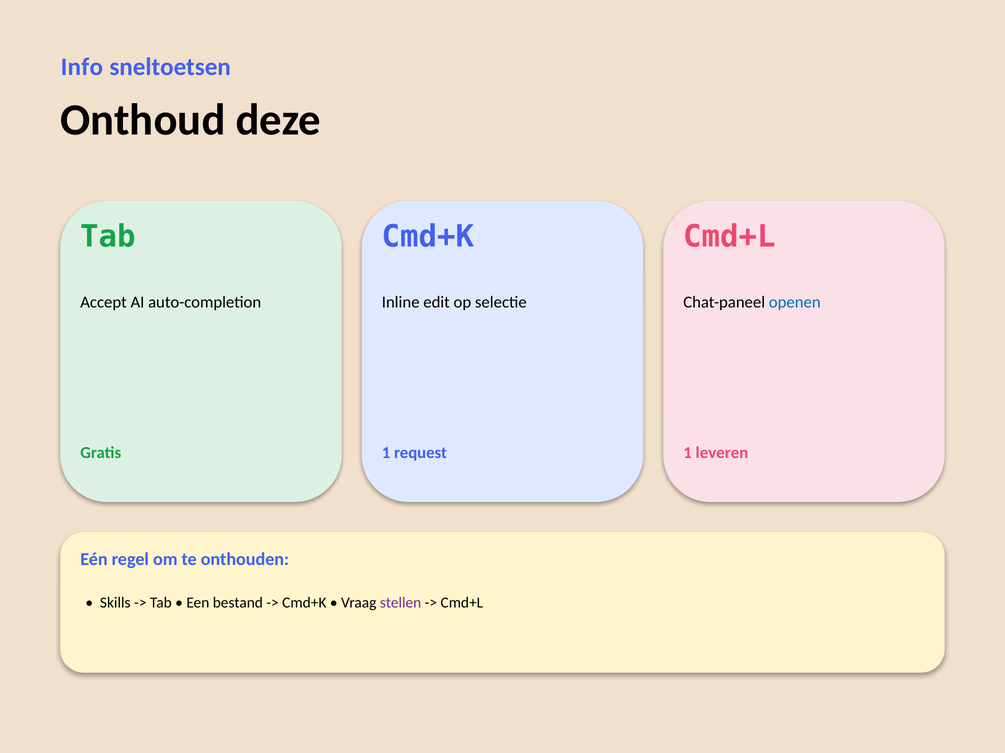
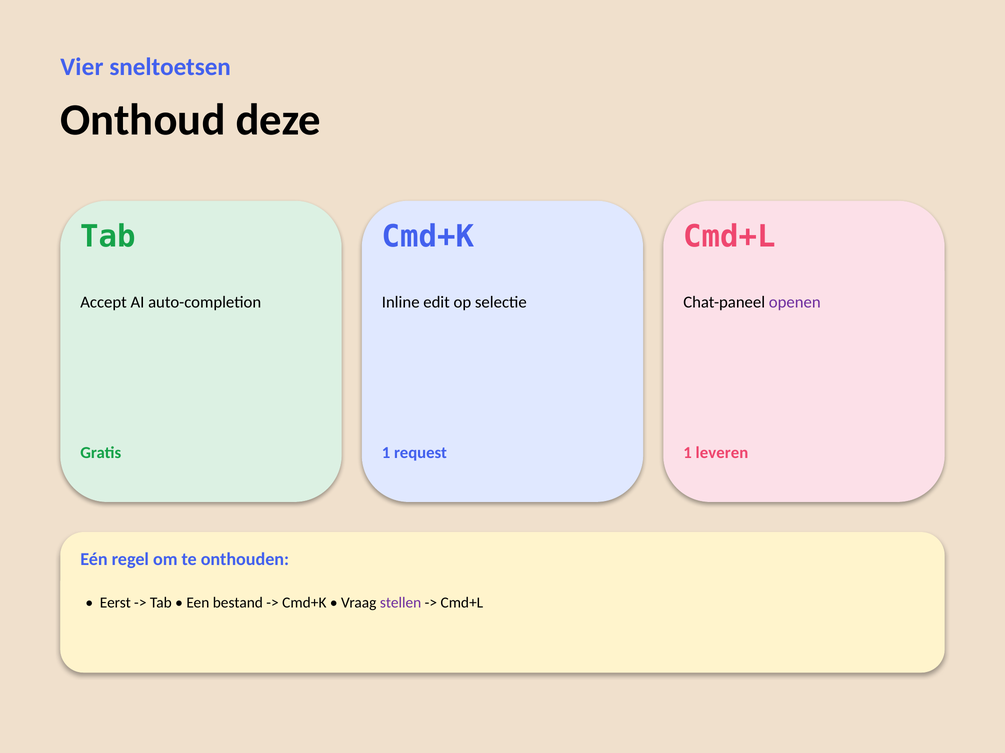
Info: Info -> Vier (82, 67)
openen colour: blue -> purple (795, 303)
Skills: Skills -> Eerst (115, 603)
